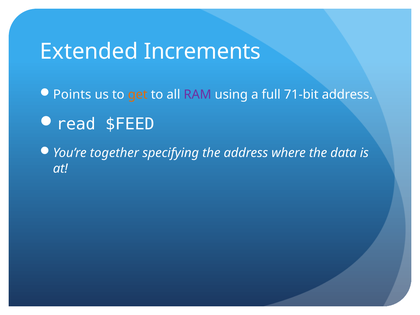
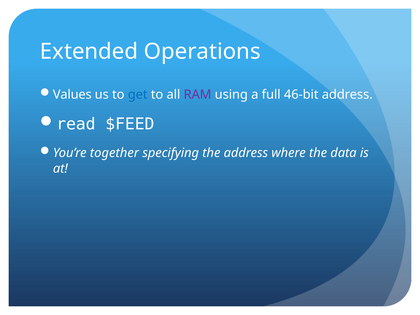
Increments: Increments -> Operations (202, 52)
Points: Points -> Values (72, 95)
get colour: orange -> blue (138, 95)
71-bit: 71-bit -> 46-bit (301, 95)
